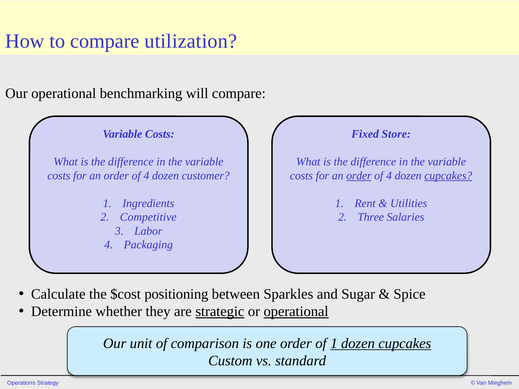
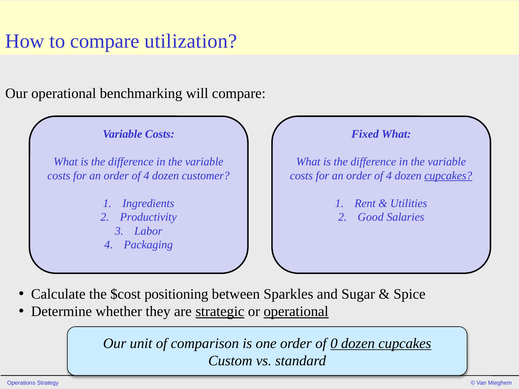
Fixed Store: Store -> What (396, 134)
order underline: present -> none (359, 176)
Competitive: Competitive -> Productivity (148, 217)
Three: Three -> Good (371, 217)
of 1: 1 -> 0 (334, 344)
